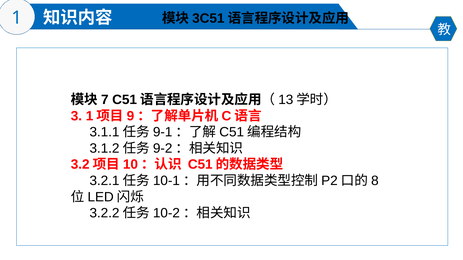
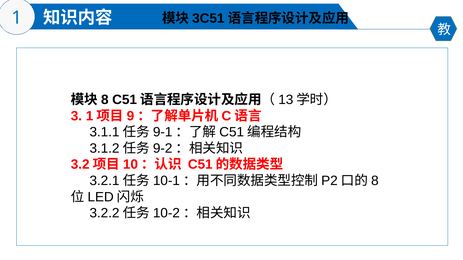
7: 7 -> 8 (105, 100)
